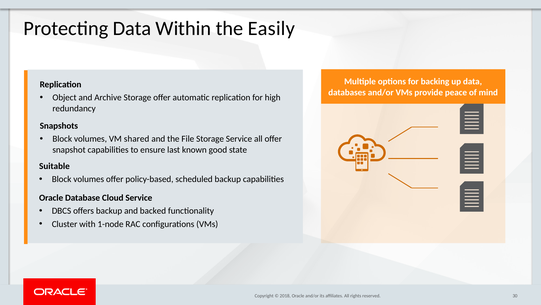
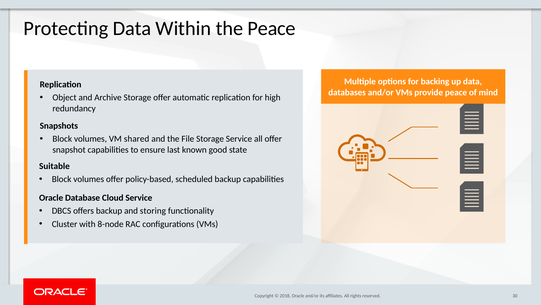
the Easily: Easily -> Peace (272, 28)
backed: backed -> storing (153, 211)
1-node: 1-node -> 8-node (111, 224)
